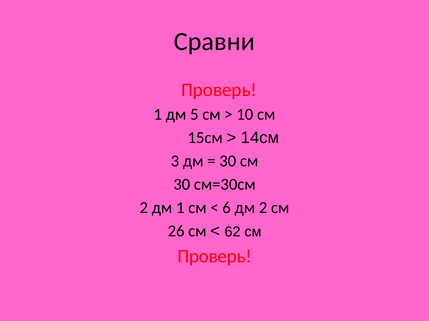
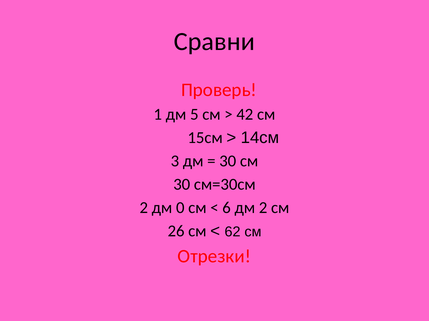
10: 10 -> 42 (245, 115)
дм 1: 1 -> 0 (180, 208)
Проверь: Проверь -> Отрезки (214, 257)
